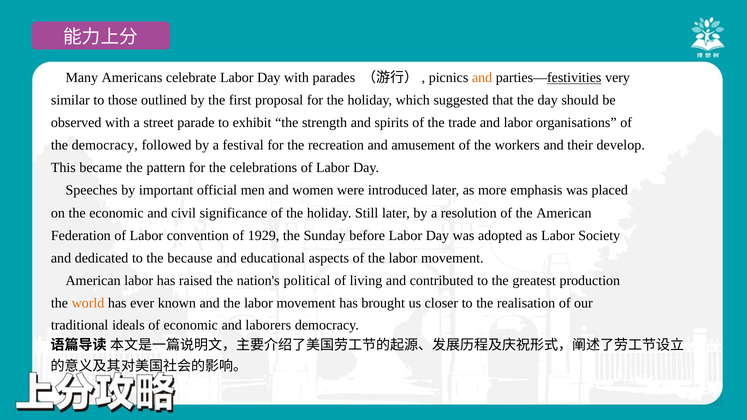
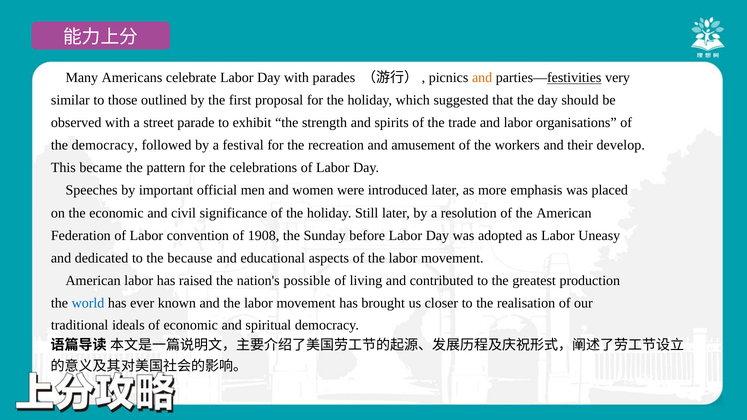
1929: 1929 -> 1908 (264, 236)
Society: Society -> Uneasy (599, 236)
political: political -> possible (307, 281)
world colour: orange -> blue (88, 303)
laborers: laborers -> spiritual (268, 325)
